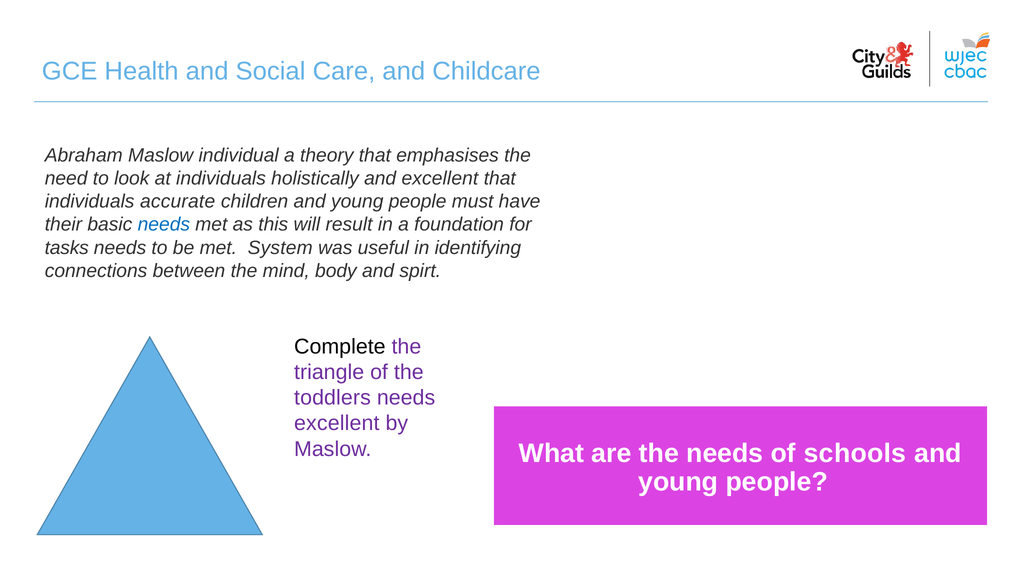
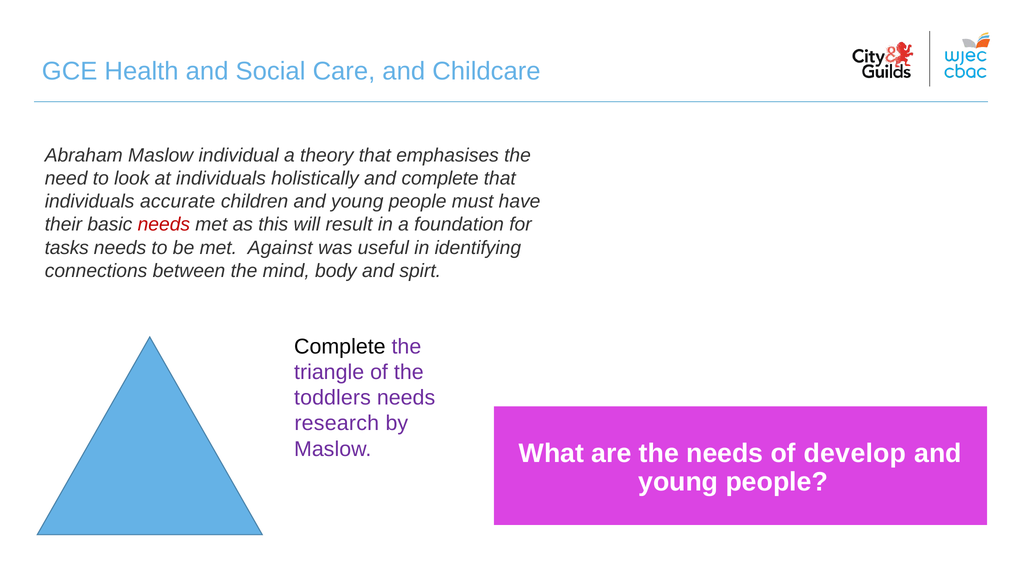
and excellent: excellent -> complete (440, 178)
needs colour: blue -> red (164, 225)
System: System -> Against (280, 248)
excellent: excellent -> research (337, 424)
schools: schools -> develop (855, 453)
